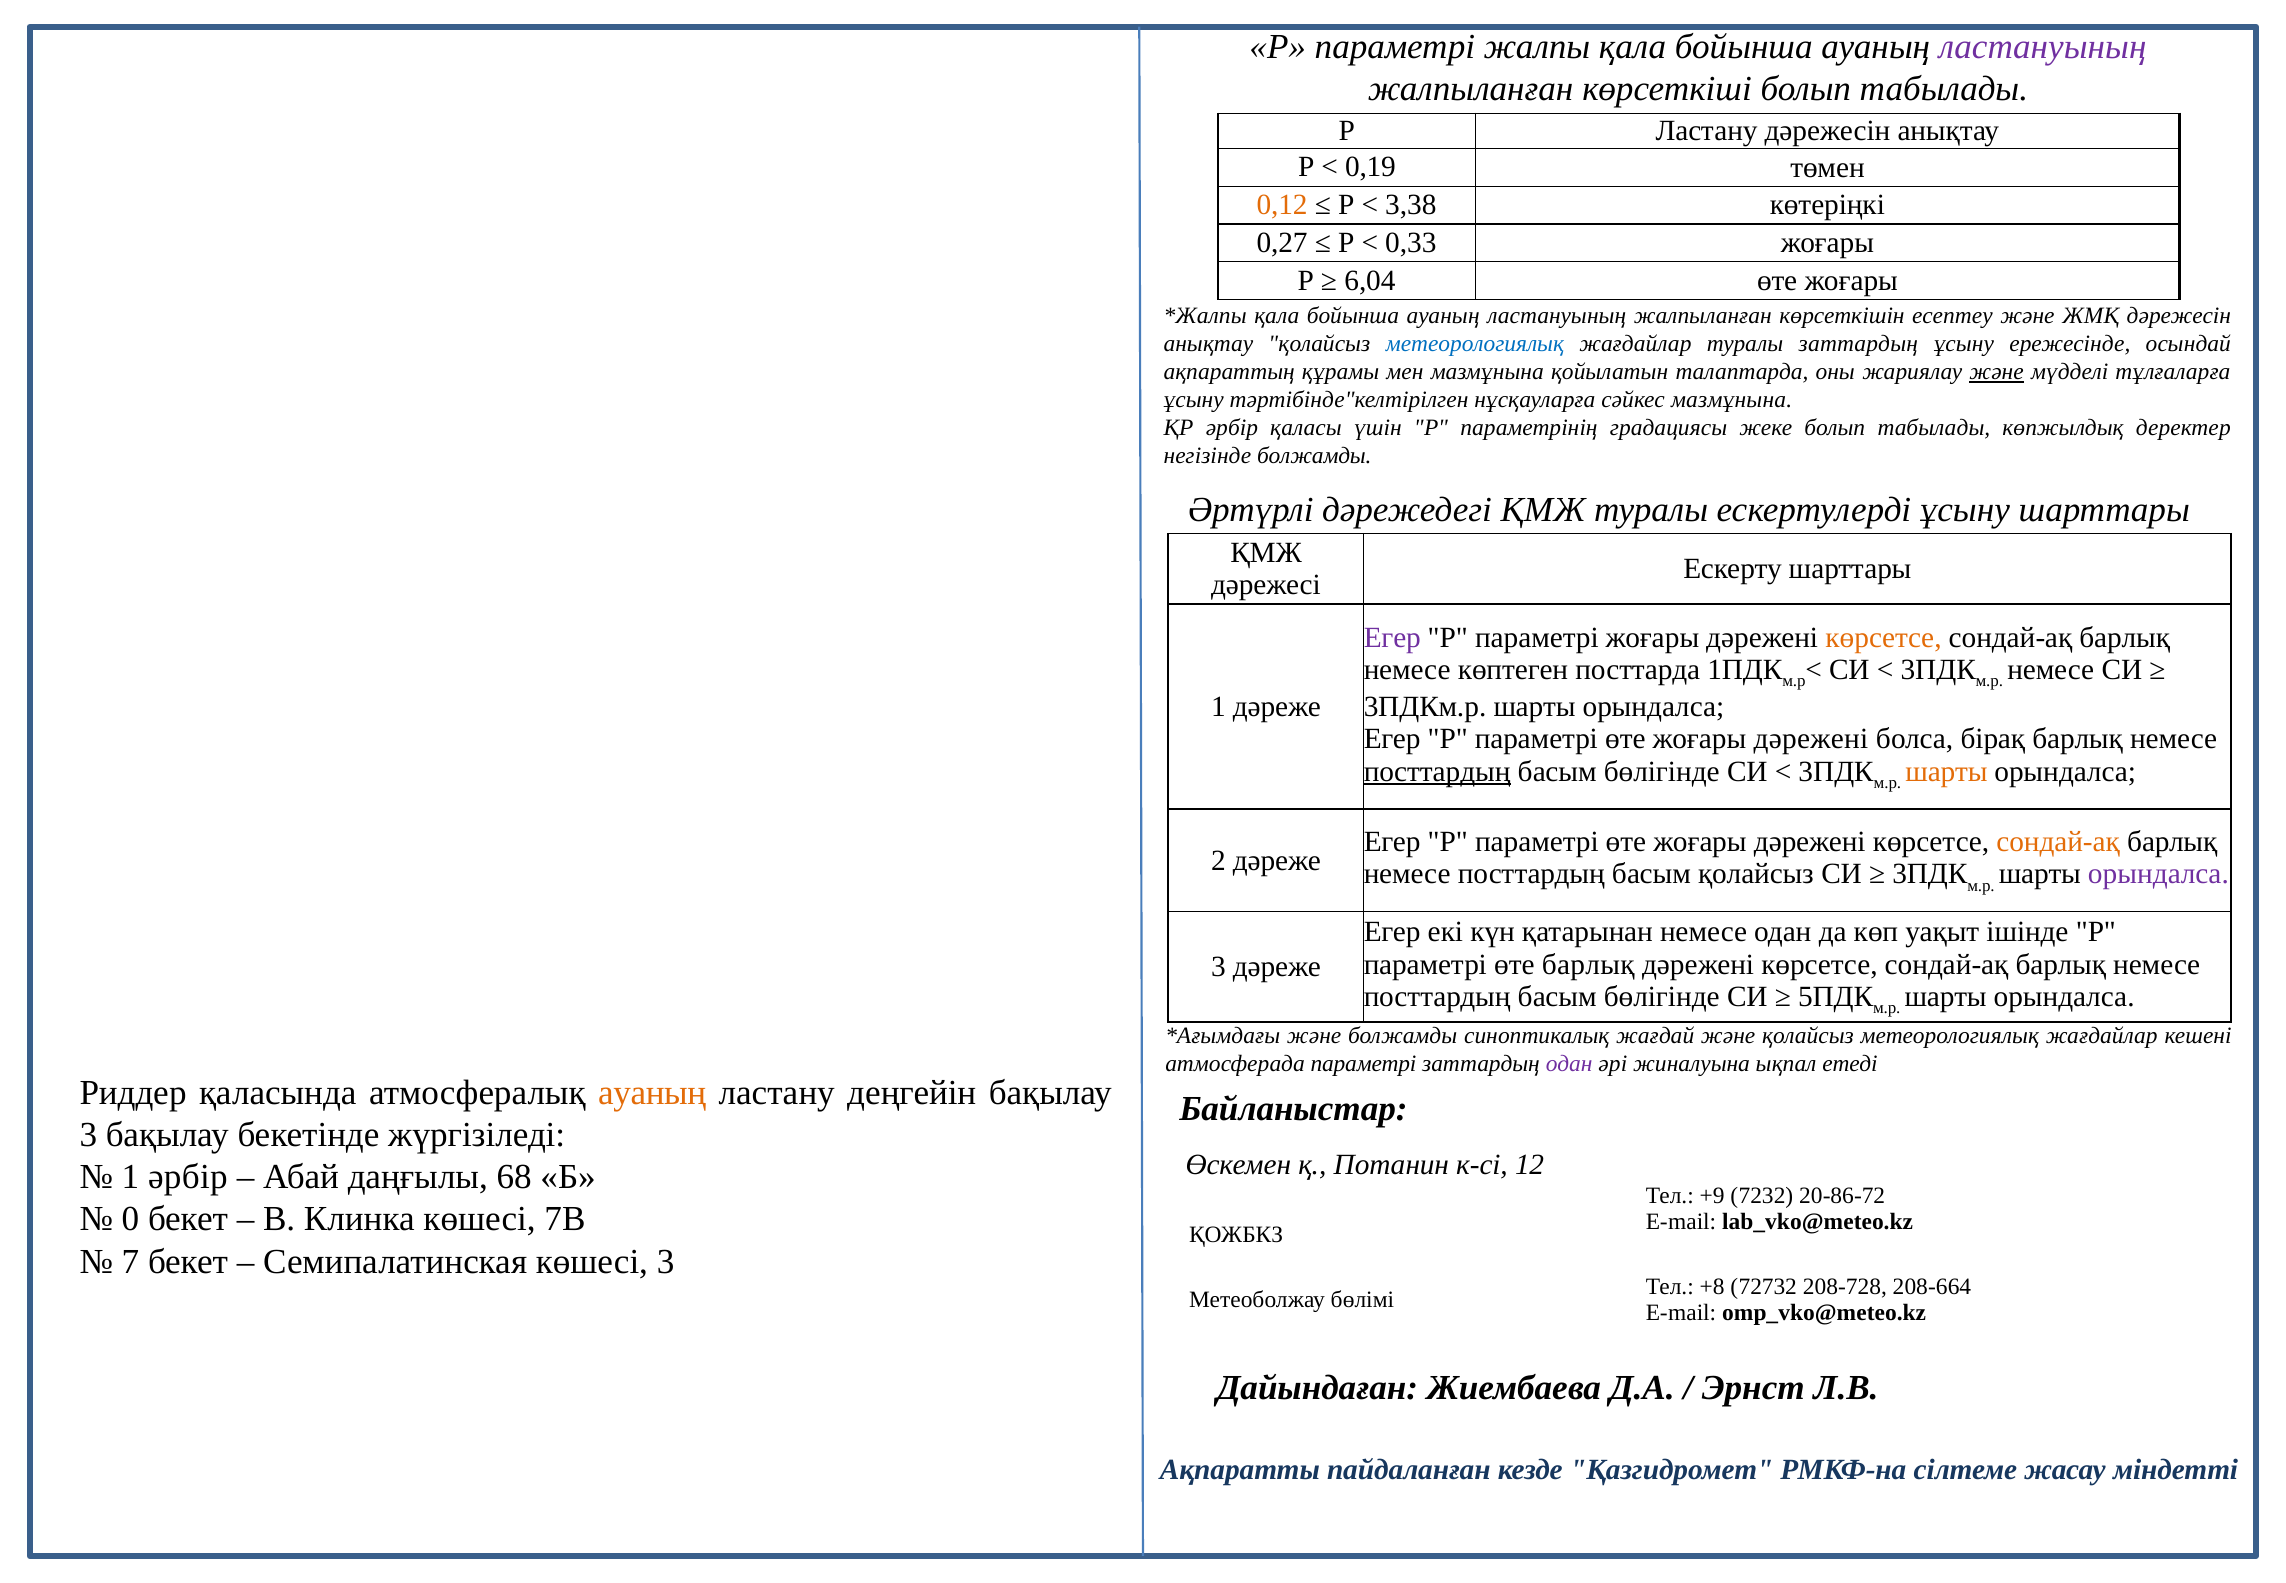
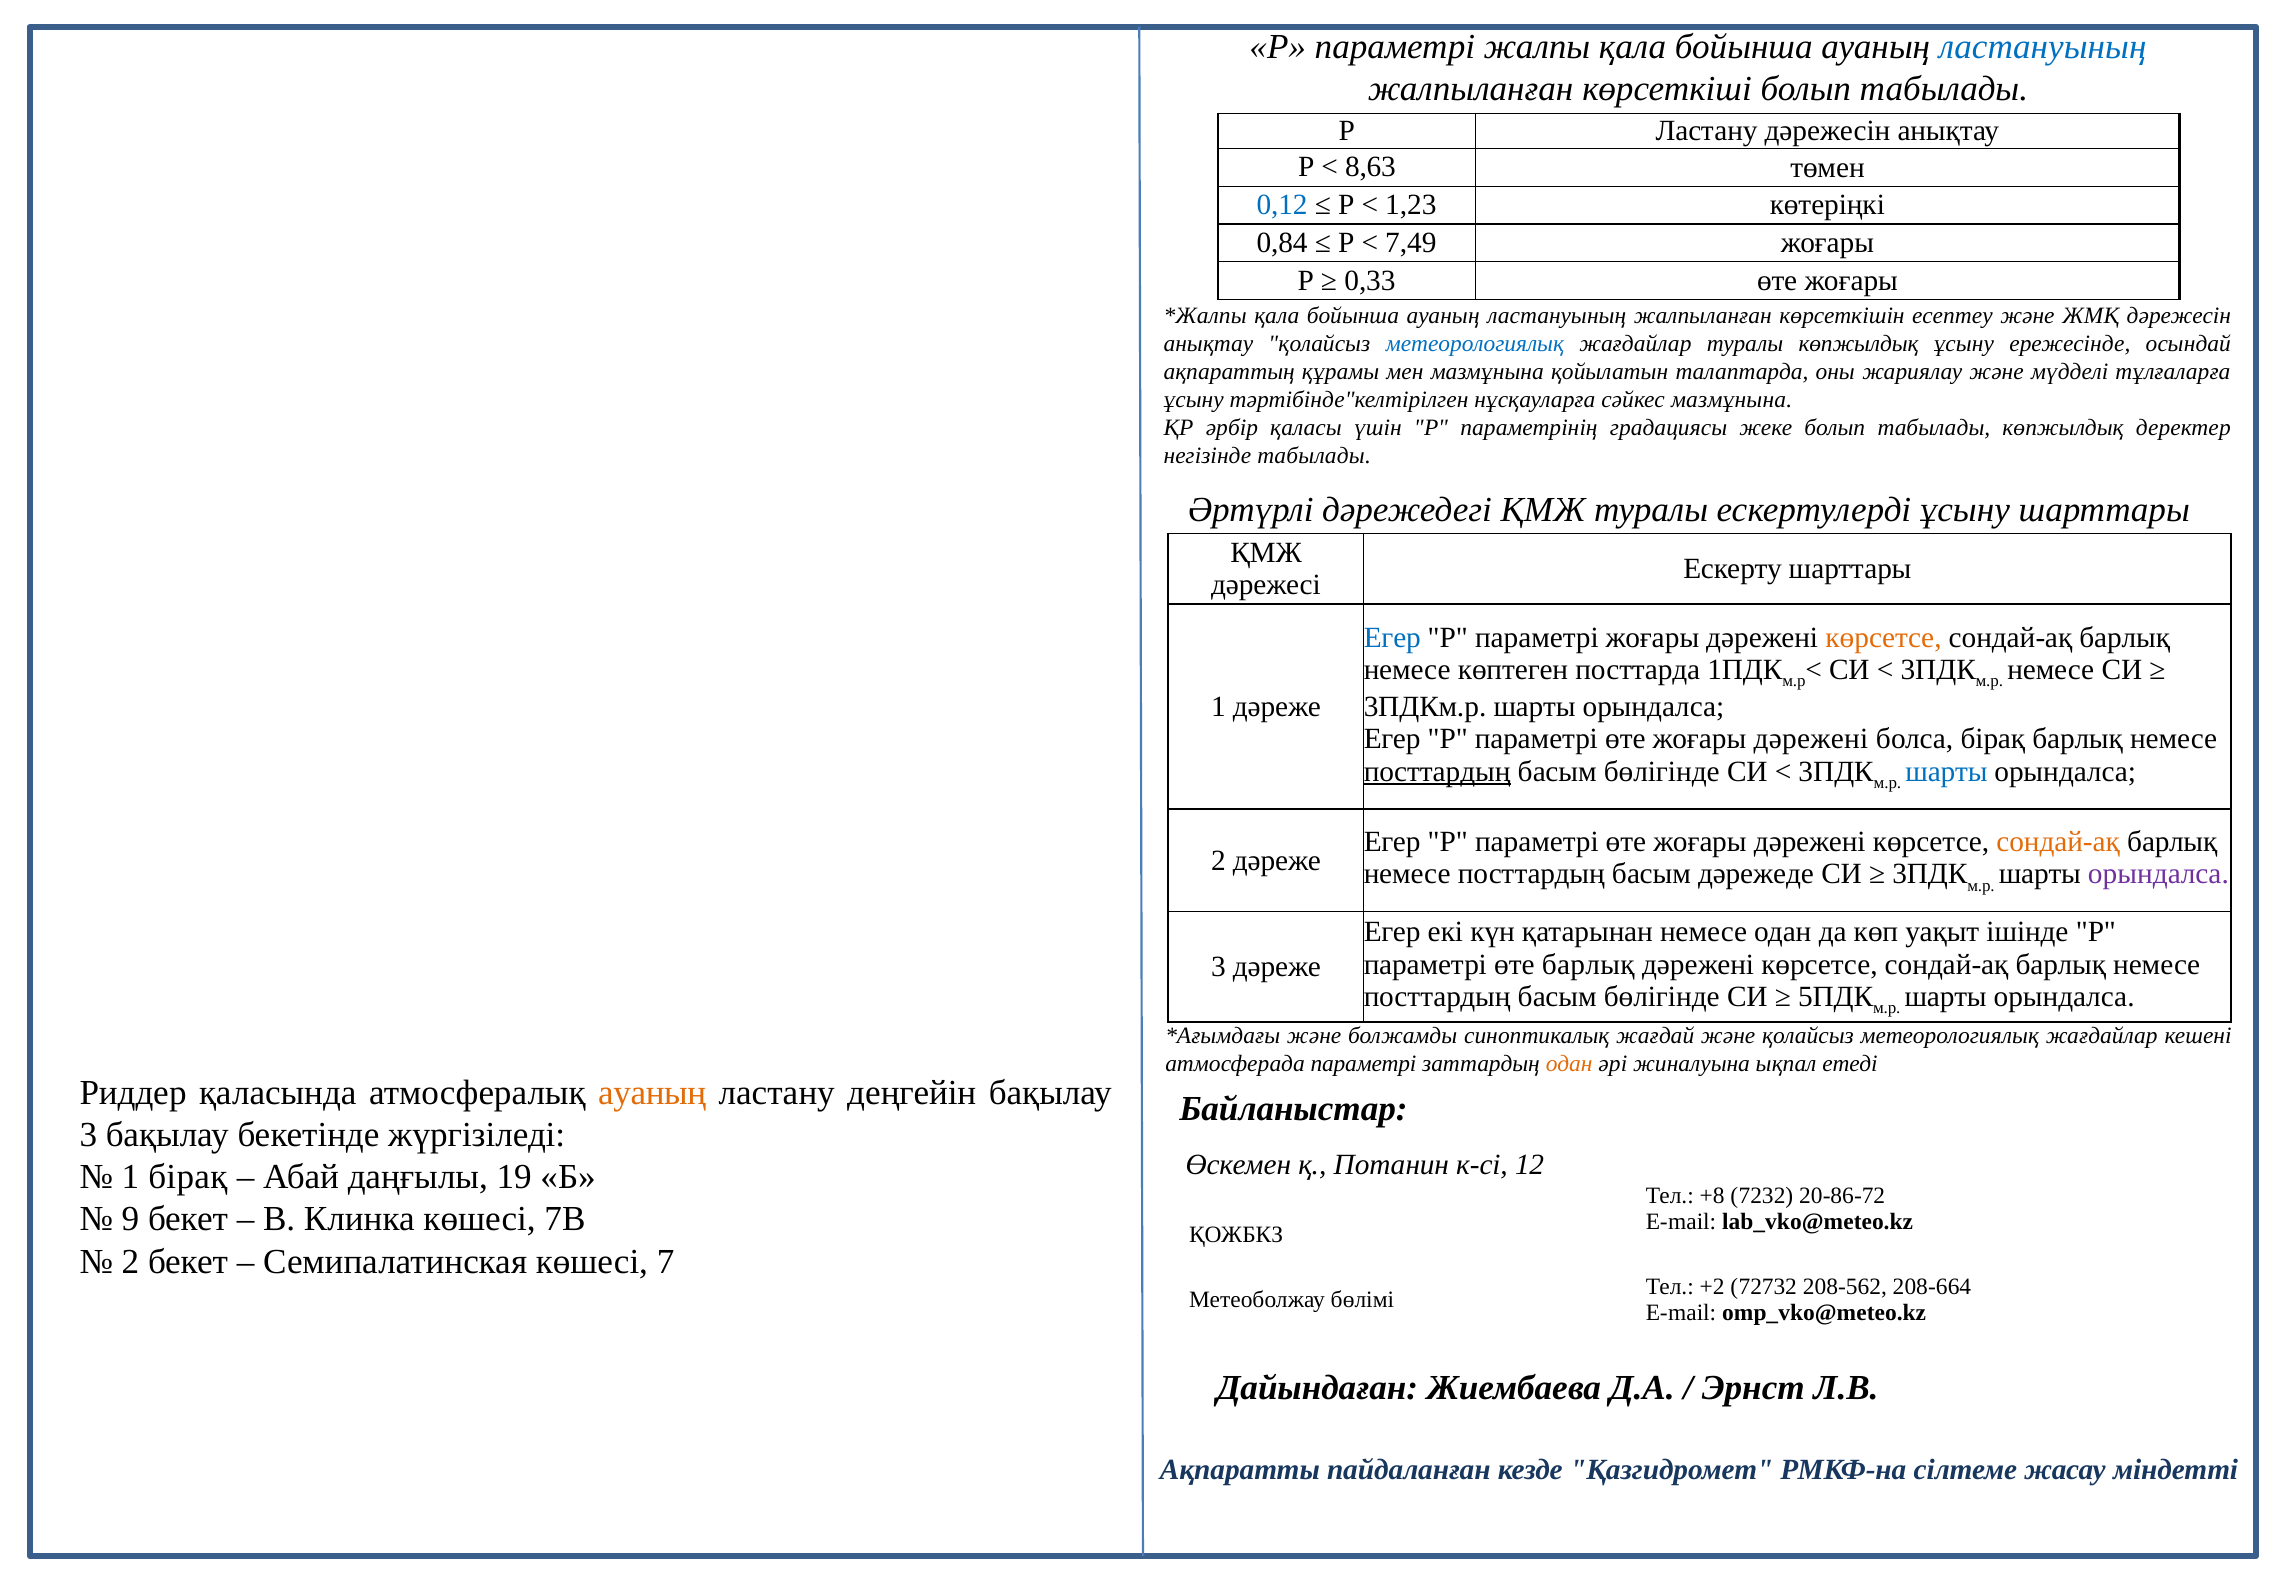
ластануының colour: purple -> blue (2043, 47)
0,19: 0,19 -> 8,63 (1370, 167)
0,12 colour: orange -> blue (1282, 205)
3,38: 3,38 -> 1,23 (1411, 205)
0,27: 0,27 -> 0,84 (1282, 243)
0,33: 0,33 -> 7,49 (1411, 243)
6,04: 6,04 -> 0,33 (1370, 280)
туралы заттардың: заттардың -> көпжылдық (1859, 344)
және underline: present -> none (1997, 372)
негізінде болжамды: болжамды -> табылады (1314, 456)
Егер colour: purple -> blue (1392, 637)
шарты colour: orange -> blue (1946, 771)
басым қолайсыз: қолайсыз -> дәрежеде (1756, 874)
одан colour: purple -> orange (1569, 1064)
1 әрбір: әрбір -> бірақ (188, 1177)
68: 68 -> 19 (514, 1177)
+9: +9 -> +8 (1712, 1195)
0: 0 -> 9 (130, 1219)
7: 7 -> 2 (130, 1261)
көшесі 3: 3 -> 7 (666, 1261)
+8: +8 -> +2 (1712, 1287)
208-728: 208-728 -> 208-562 (1845, 1287)
